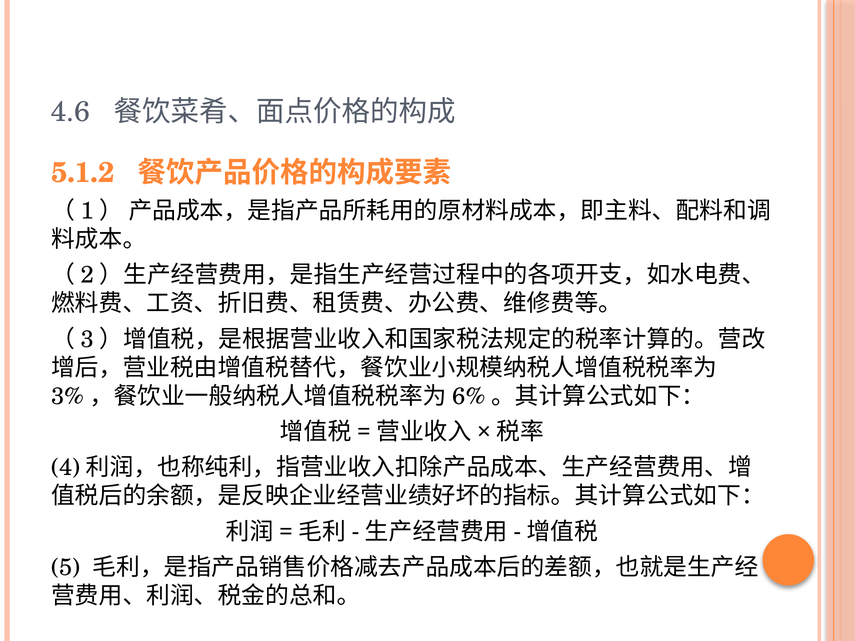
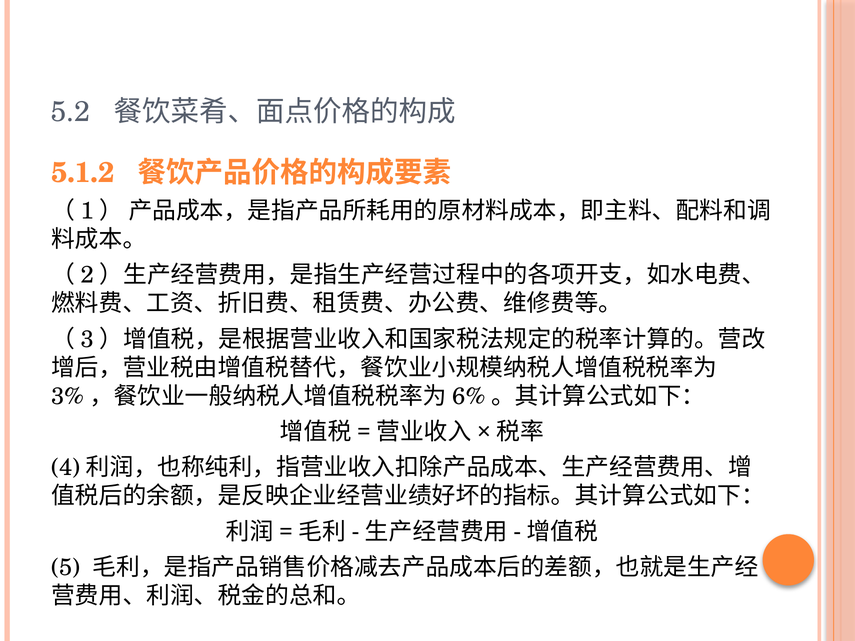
4.6: 4.6 -> 5.2 (70, 112)
